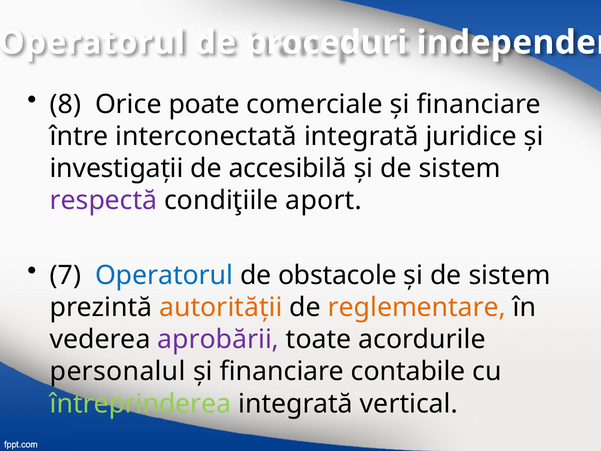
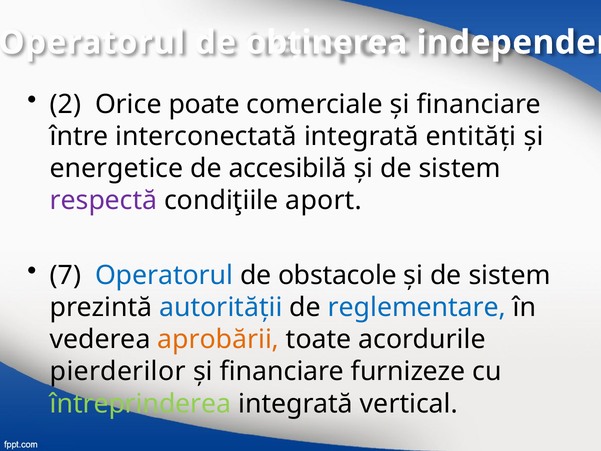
proceduri: proceduri -> obţinerea (326, 43)
8: 8 -> 2 (65, 104)
juridice: juridice -> entităţi (471, 136)
investigaţii: investigaţii -> energetice (117, 168)
autorităţii colour: orange -> blue (221, 307)
reglementare colour: orange -> blue (417, 307)
aprobării colour: purple -> orange (218, 339)
personalul: personalul -> pierderilor (118, 371)
contabile: contabile -> furnizeze (408, 371)
